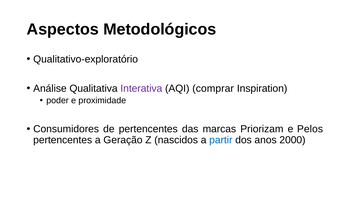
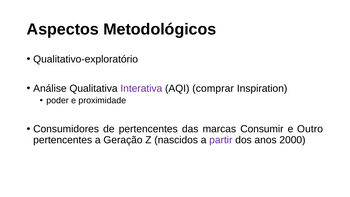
Priorizam: Priorizam -> Consumir (262, 129)
Pelos: Pelos -> Outro (310, 129)
partir colour: blue -> purple (221, 140)
